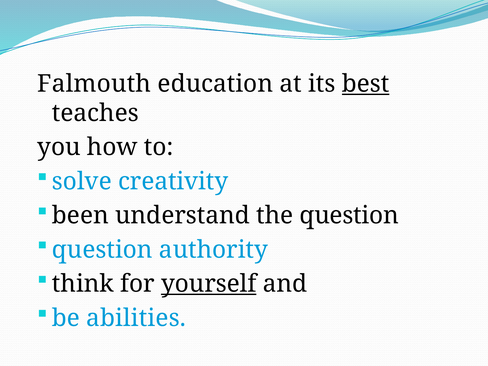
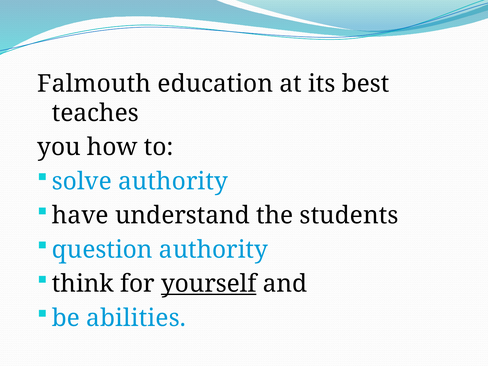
best underline: present -> none (366, 84)
solve creativity: creativity -> authority (173, 181)
been: been -> have (80, 216)
the question: question -> students (349, 216)
